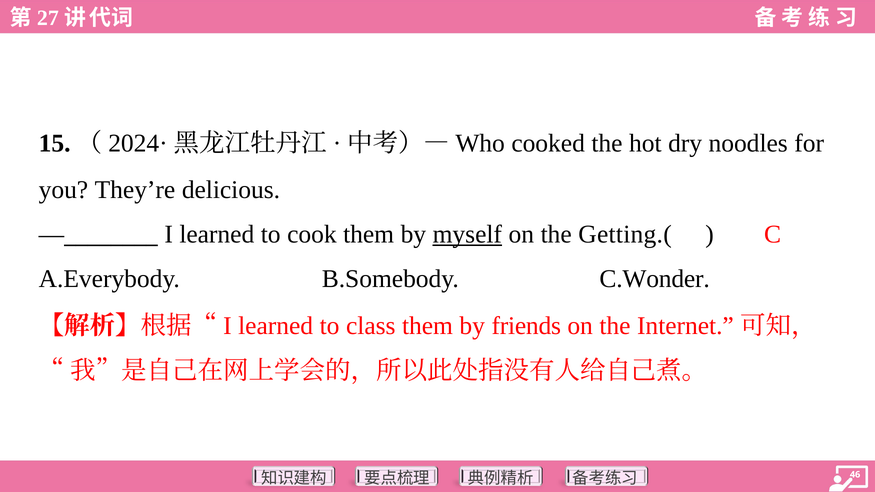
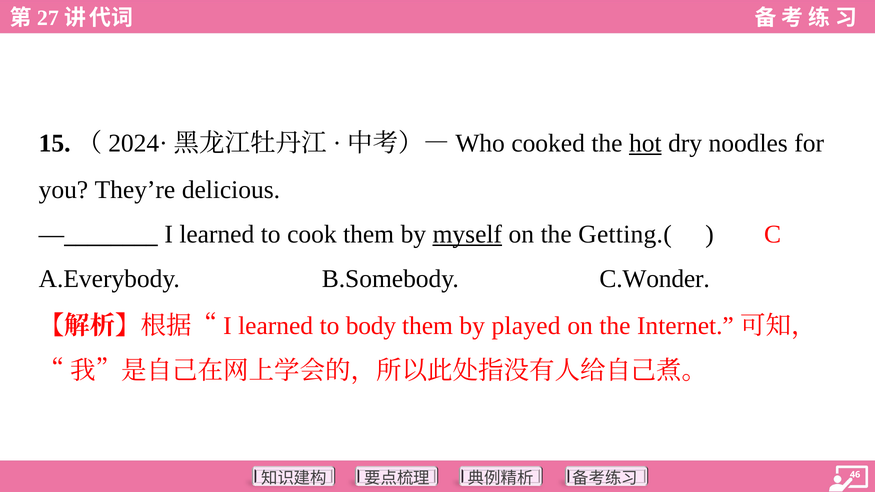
hot underline: none -> present (645, 143)
class: class -> body (371, 326)
friends: friends -> played (526, 326)
